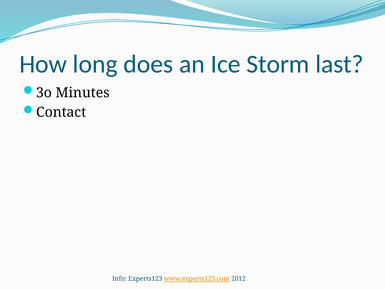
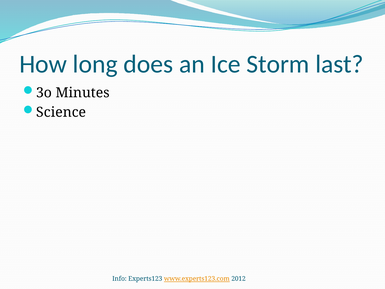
Contact: Contact -> Science (61, 112)
